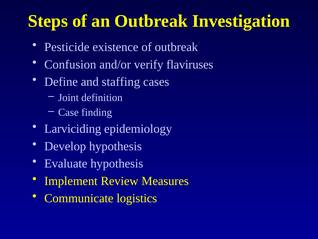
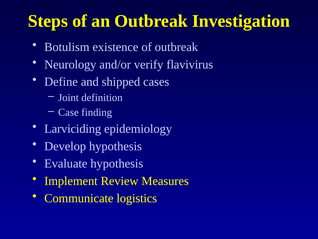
Pesticide: Pesticide -> Botulism (67, 47)
Confusion: Confusion -> Neurology (70, 64)
flaviruses: flaviruses -> flavivirus (190, 64)
staffing: staffing -> shipped (121, 82)
